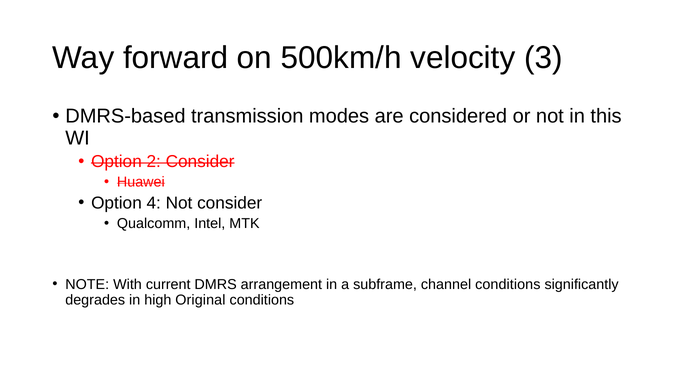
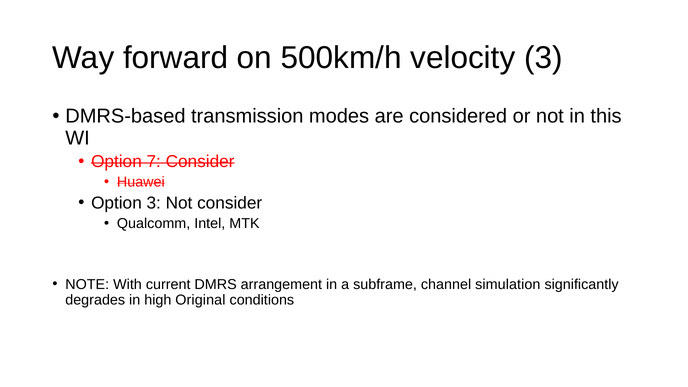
2: 2 -> 7 (154, 162)
Option 4: 4 -> 3 (154, 203)
channel conditions: conditions -> simulation (508, 284)
